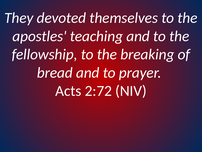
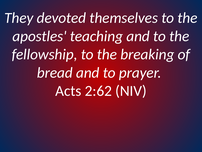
2:72: 2:72 -> 2:62 (98, 91)
